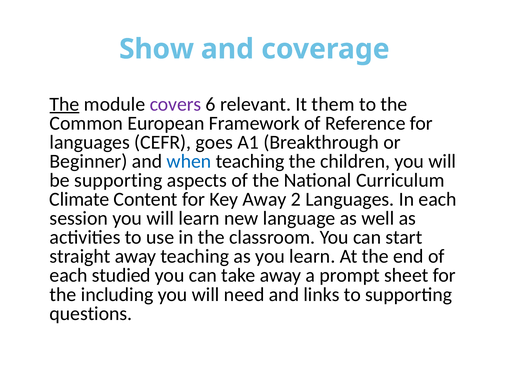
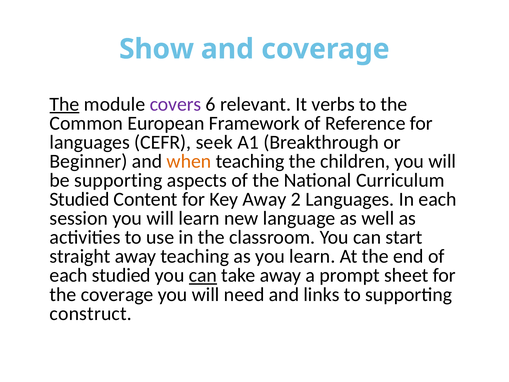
them: them -> verbs (333, 104)
goes: goes -> seek (214, 142)
when colour: blue -> orange (189, 161)
Climate: Climate -> Studied (79, 199)
can underline: none -> present (203, 275)
the including: including -> coverage (117, 294)
questions: questions -> construct (91, 313)
